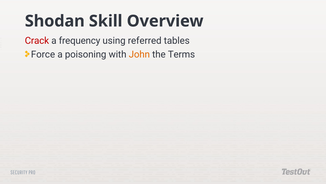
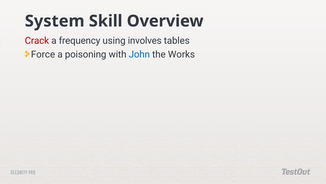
Shodan: Shodan -> System (55, 21)
referred: referred -> involves (145, 41)
John colour: orange -> blue (139, 54)
Terms: Terms -> Works (181, 54)
